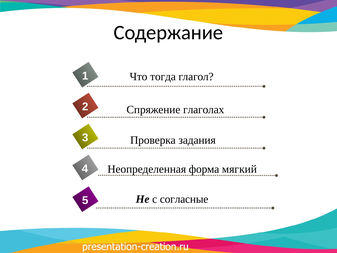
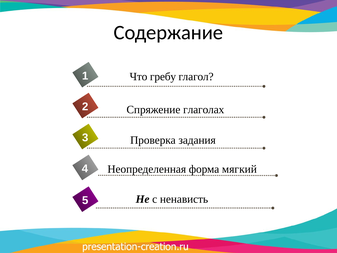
тогда: тогда -> гребу (163, 77)
согласные: согласные -> ненависть (184, 199)
